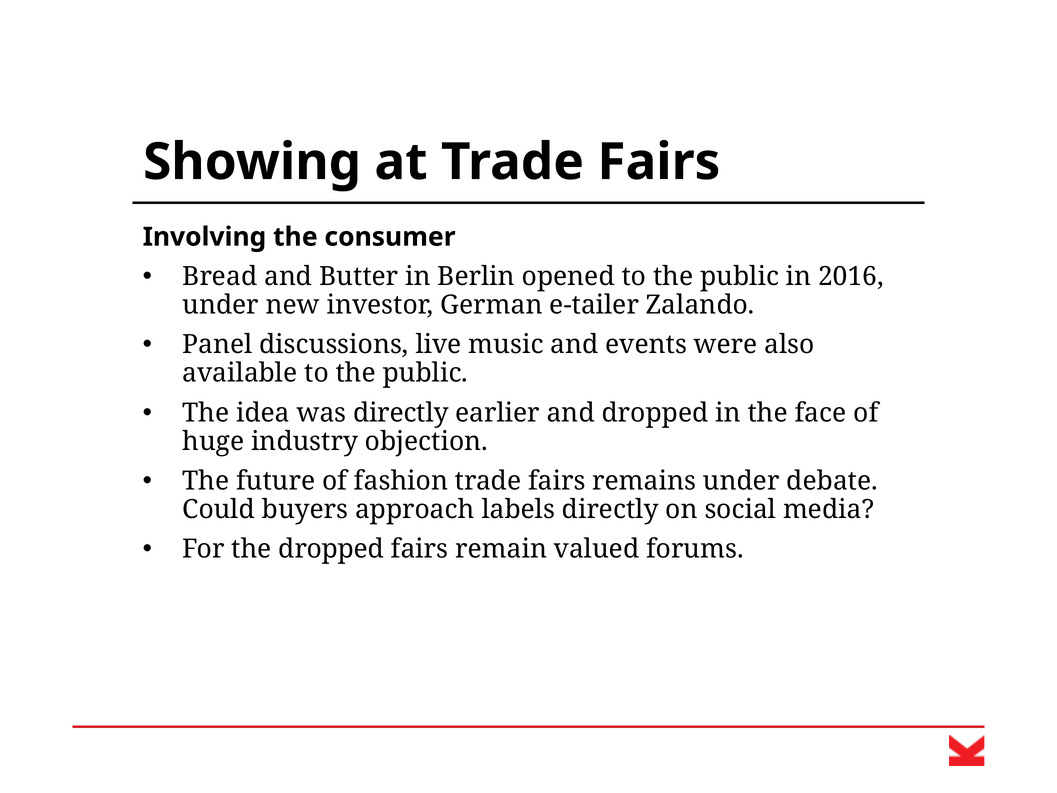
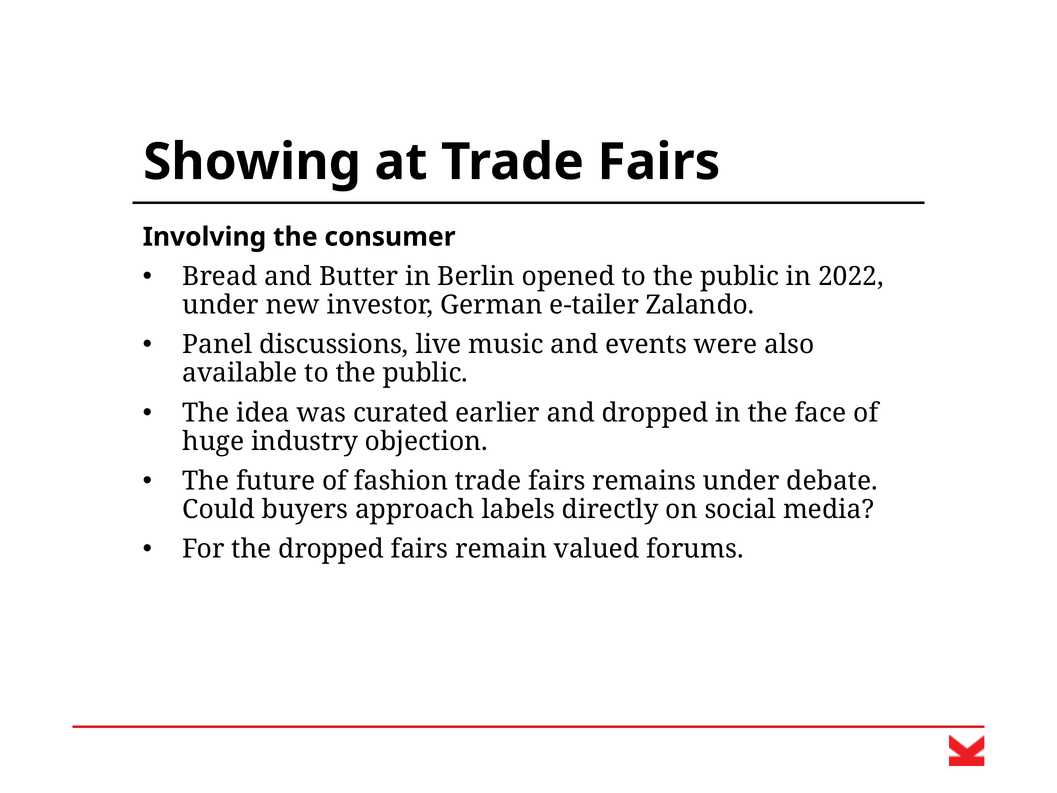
2016: 2016 -> 2022 (851, 276)
was directly: directly -> curated (401, 413)
